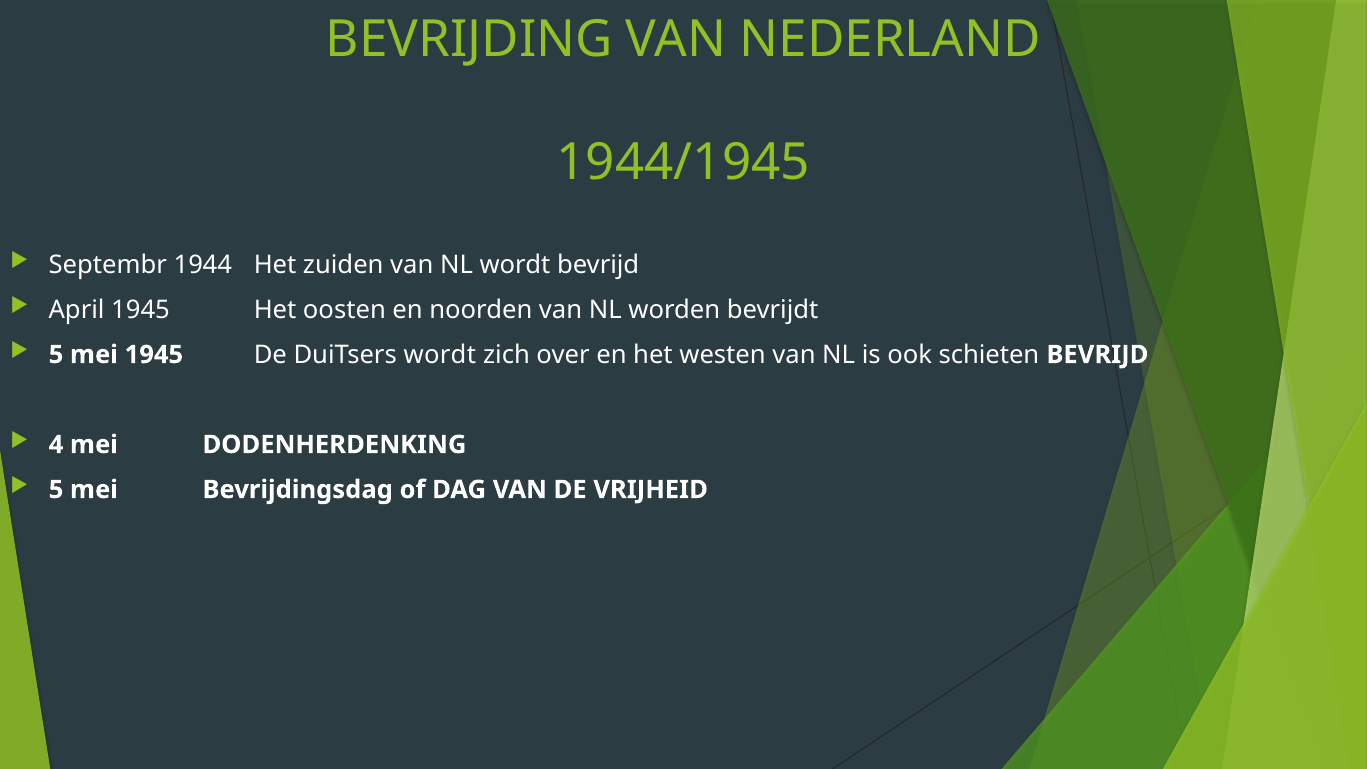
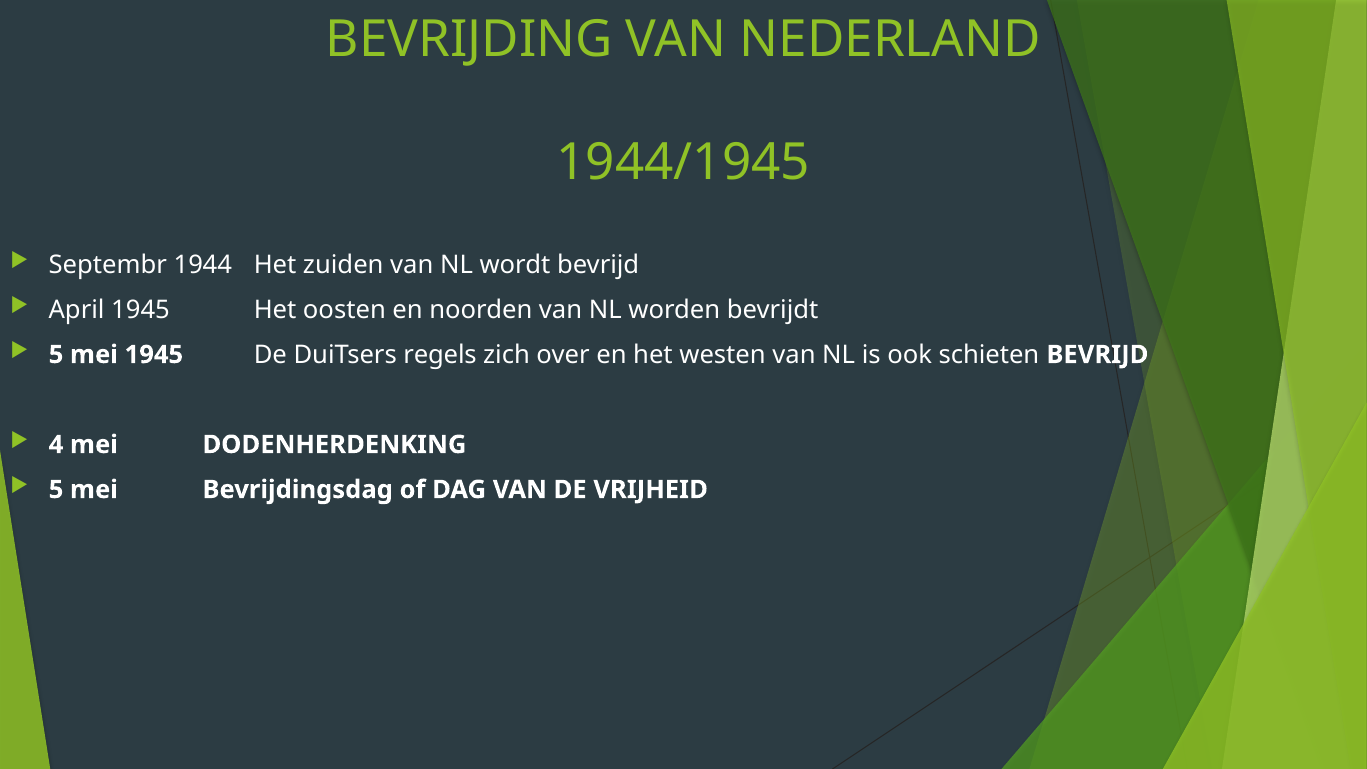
DuiTsers wordt: wordt -> regels (440, 355)
